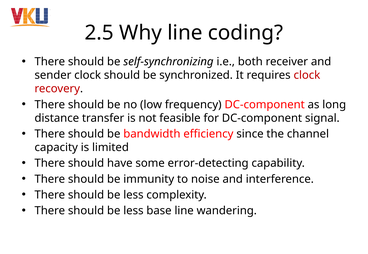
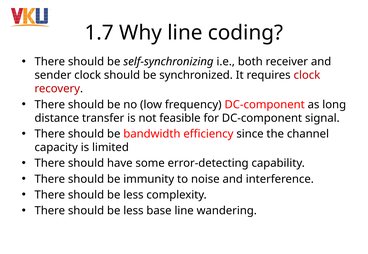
2.5: 2.5 -> 1.7 (99, 33)
